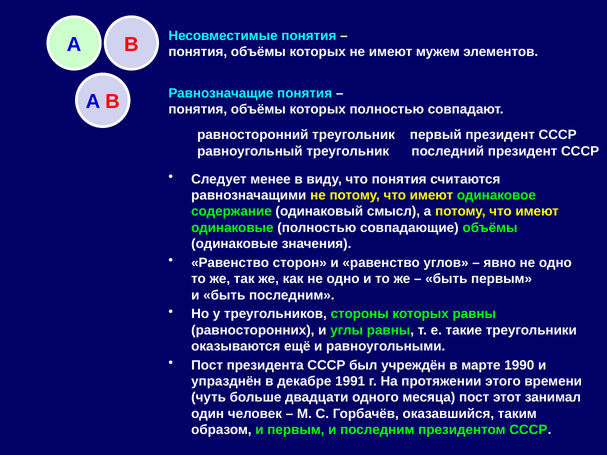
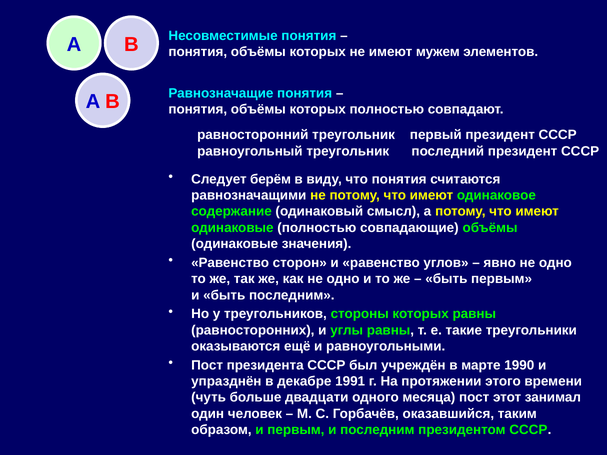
менее: менее -> берём (271, 179)
